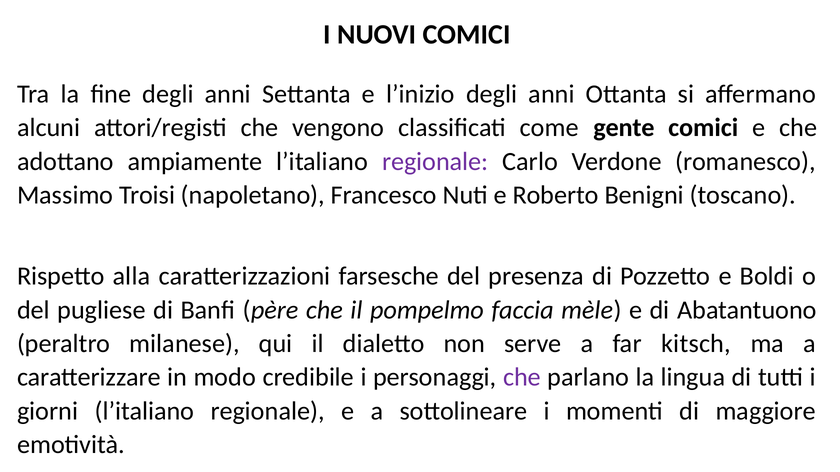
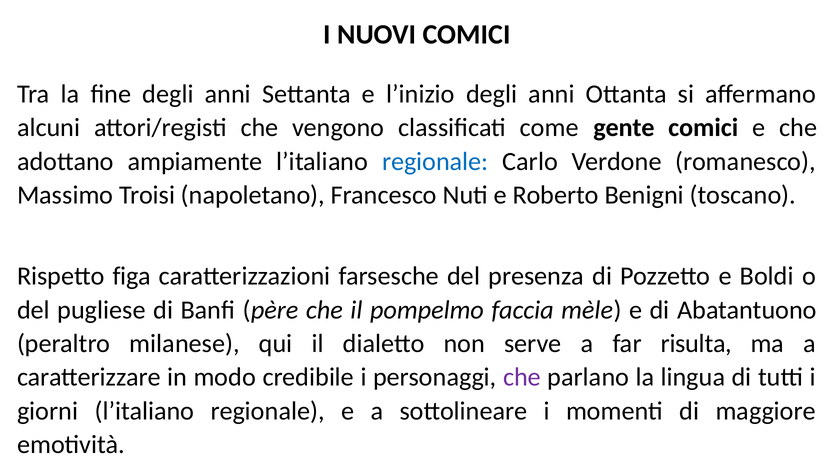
regionale colour: purple -> blue (435, 162)
alla: alla -> figa (132, 277)
kitsch: kitsch -> risulta (696, 344)
